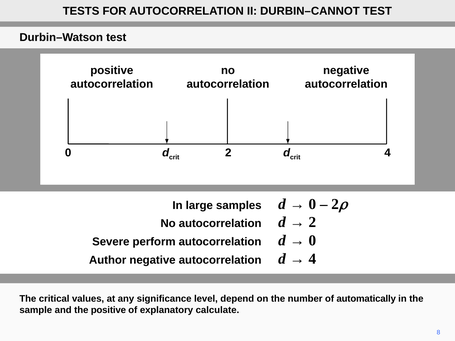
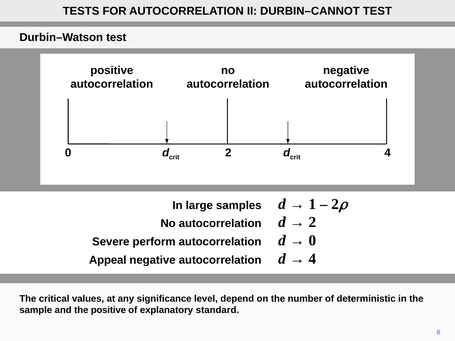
0: 0 -> 1 (312, 204)
Author: Author -> Appeal (108, 260)
automatically: automatically -> deterministic (366, 299)
calculate: calculate -> standard (217, 310)
